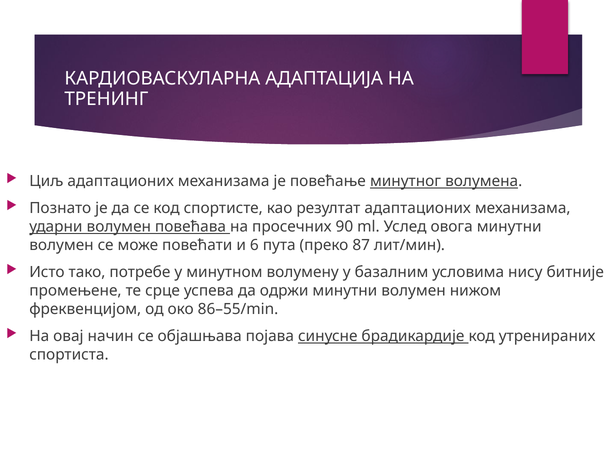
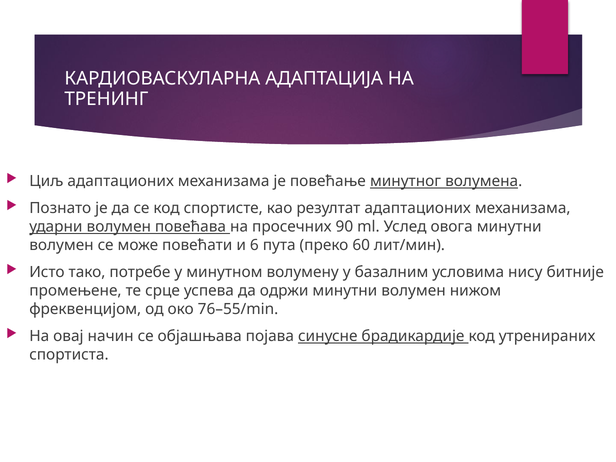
87: 87 -> 60 (361, 245)
86–55/min: 86–55/min -> 76–55/min (238, 309)
